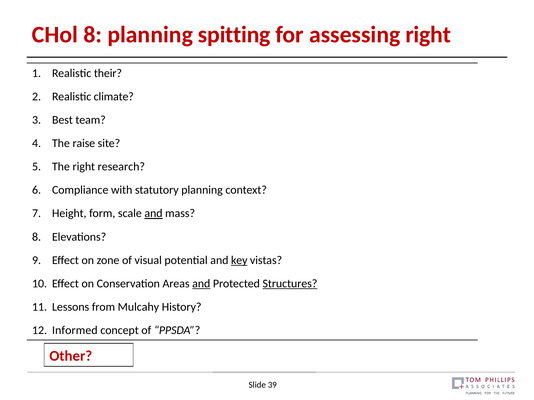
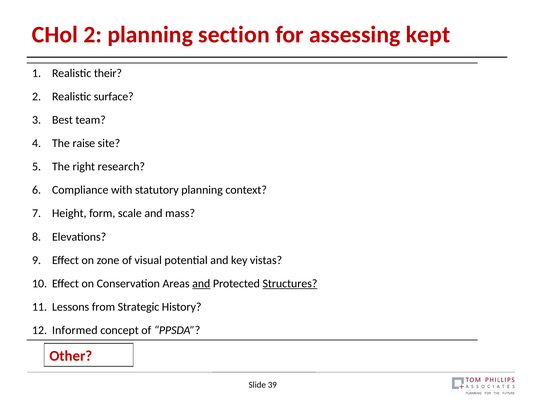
CHol 8: 8 -> 2 (93, 35)
spitting: spitting -> section (234, 35)
assessing right: right -> kept (428, 35)
climate: climate -> surface (114, 97)
and underline: present -> none (154, 214)
key underline: present -> none (239, 260)
Mulcahy: Mulcahy -> Strategic (138, 307)
